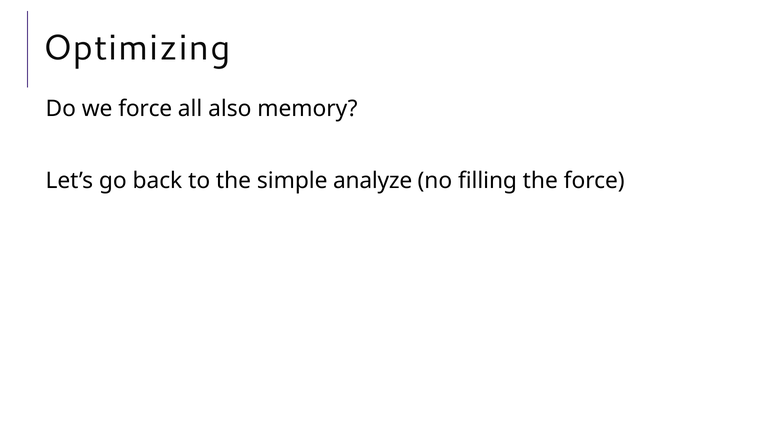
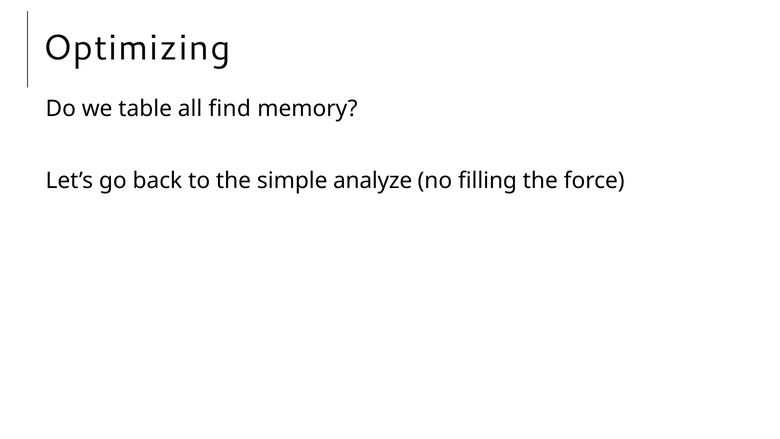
we force: force -> table (145, 109)
also: also -> find (230, 109)
